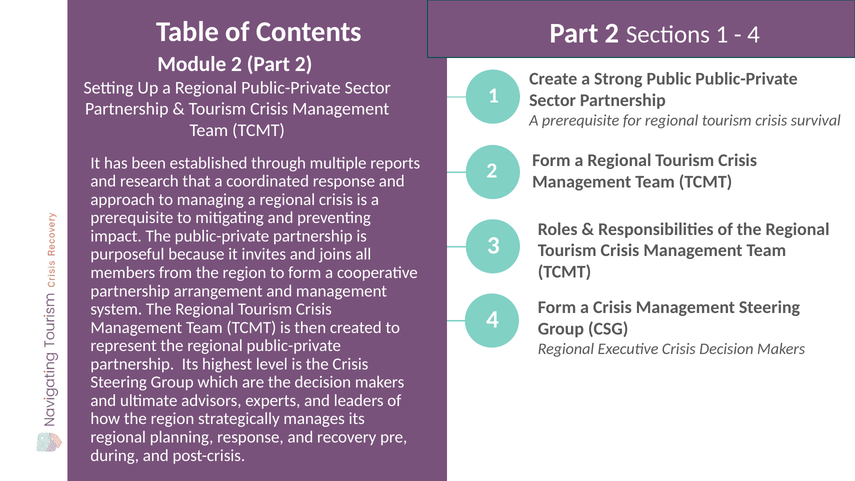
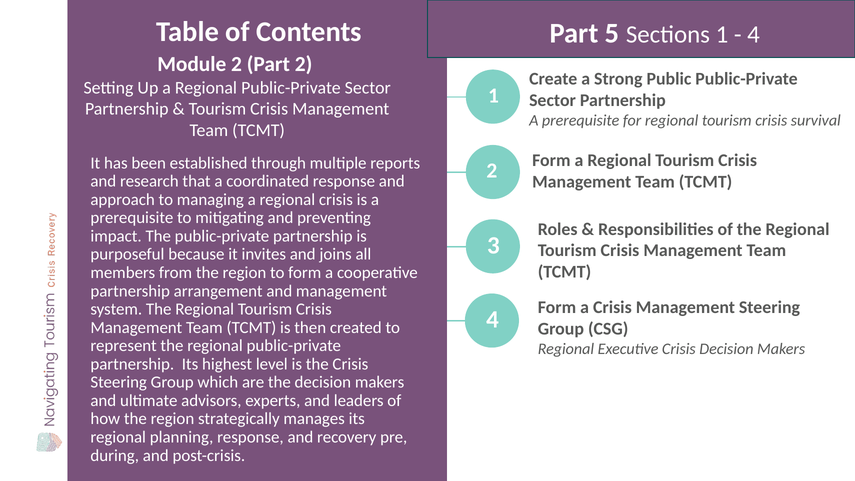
2: 2 -> 5 (612, 33)
